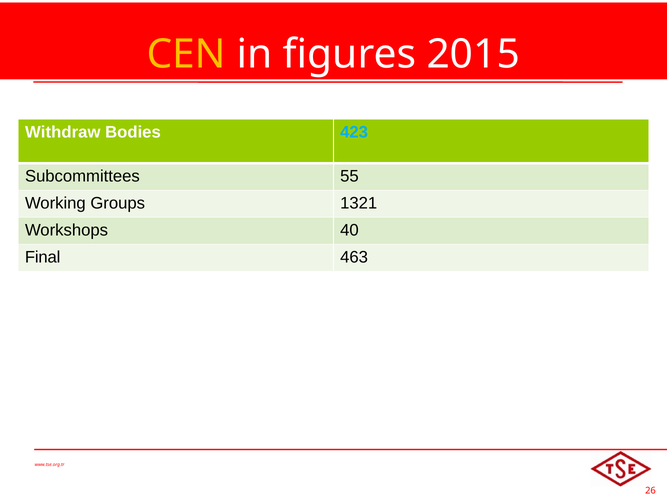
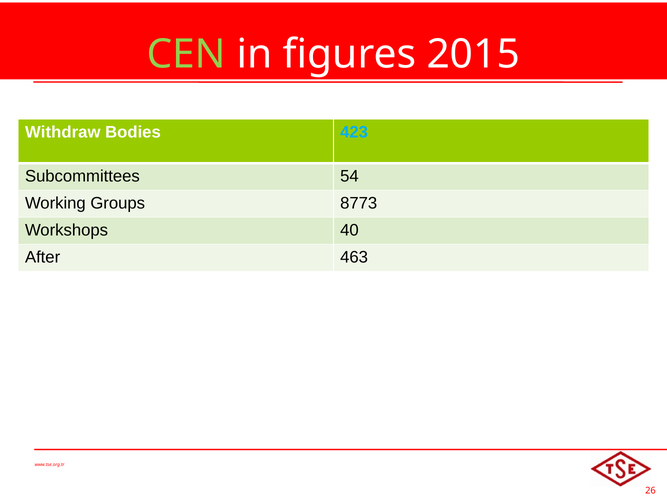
CEN colour: yellow -> light green (186, 54)
55: 55 -> 54 (349, 176)
1321: 1321 -> 8773 (359, 203)
Final: Final -> After (43, 257)
